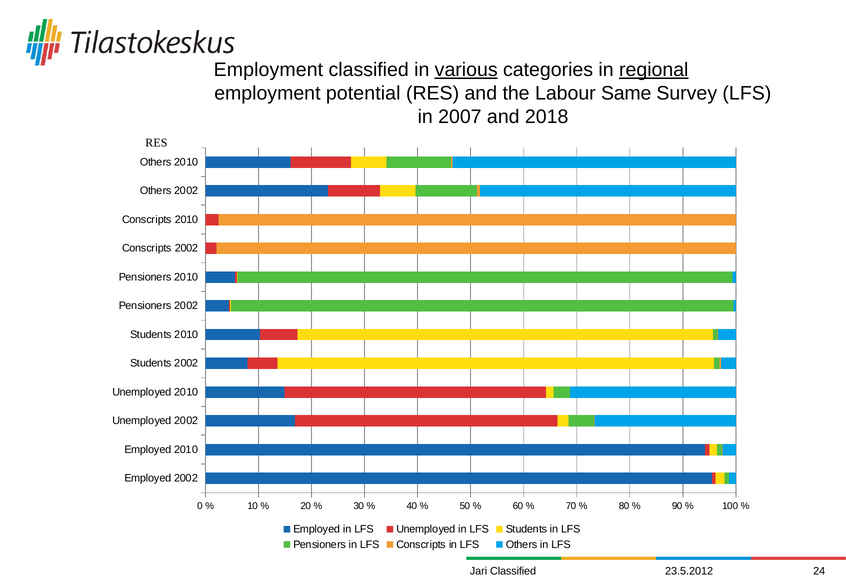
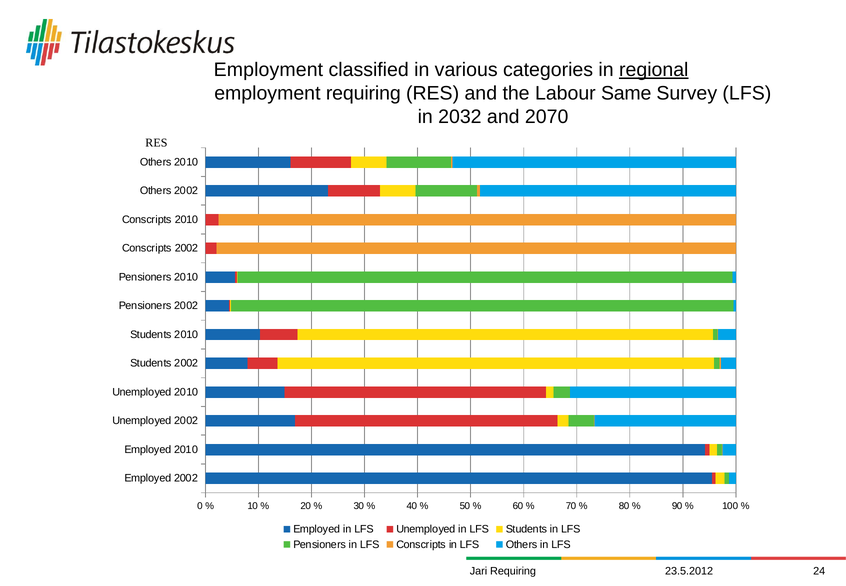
various underline: present -> none (466, 70)
employment potential: potential -> requiring (363, 93)
2007: 2007 -> 2032 (460, 117)
2018: 2018 -> 2070 (547, 117)
Jari Classified: Classified -> Requiring (513, 571)
